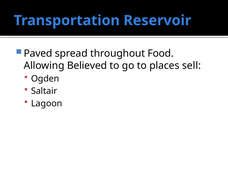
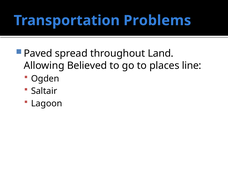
Reservoir: Reservoir -> Problems (157, 20)
Food: Food -> Land (161, 53)
sell: sell -> line (192, 65)
